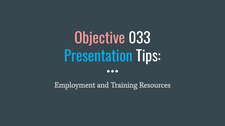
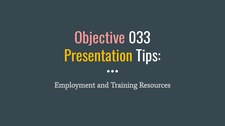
Presentation colour: light blue -> yellow (98, 57)
